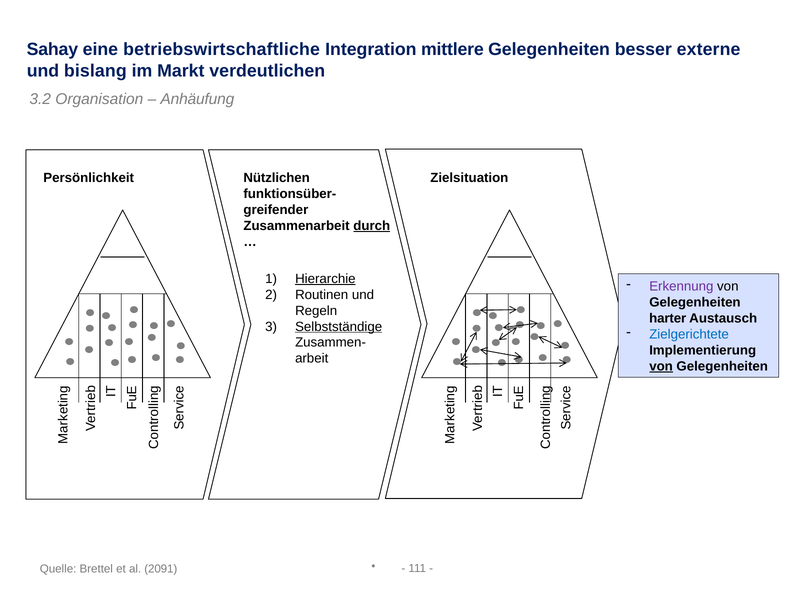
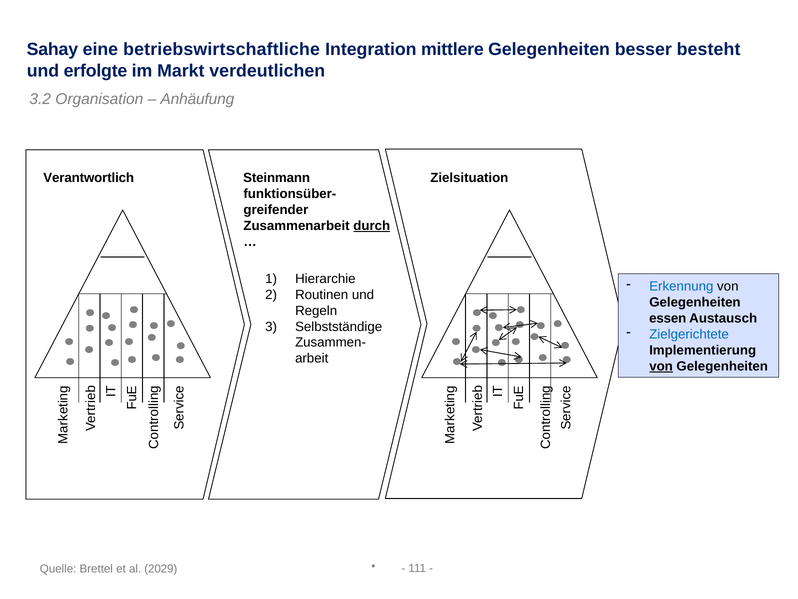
externe: externe -> besteht (709, 50)
bislang: bislang -> erfolgte (95, 71)
Persönlichkeit: Persönlichkeit -> Verantwortlich (89, 178)
Nützlichen: Nützlichen -> Steinmann (277, 178)
Hierarchie underline: present -> none (325, 278)
Erkennung colour: purple -> blue (681, 286)
harter: harter -> essen (668, 318)
Selbstständige underline: present -> none (339, 326)
2091: 2091 -> 2029 (161, 569)
